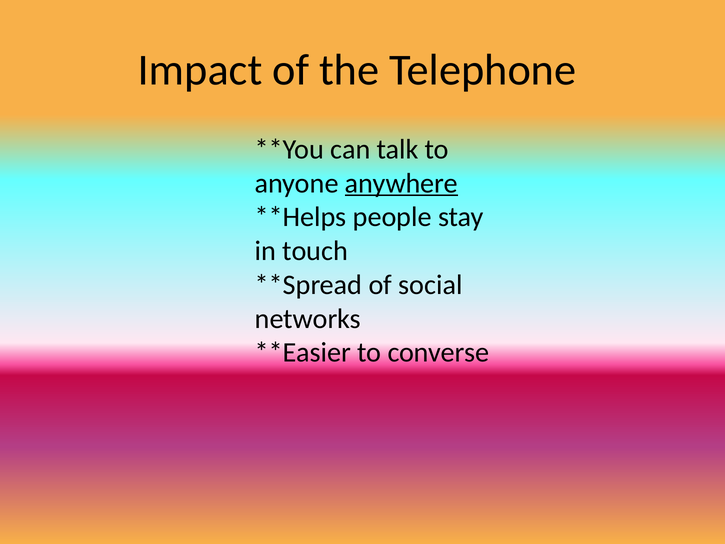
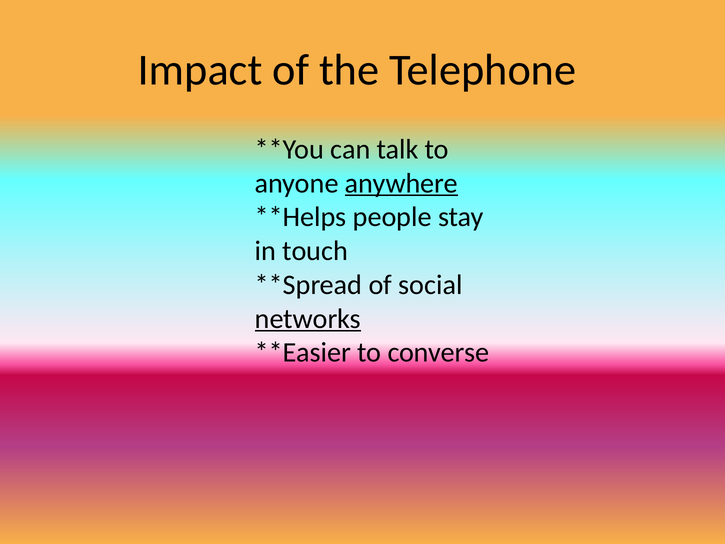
networks underline: none -> present (308, 319)
